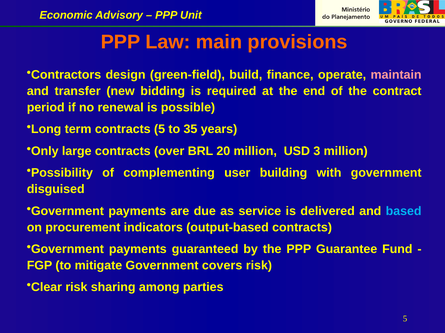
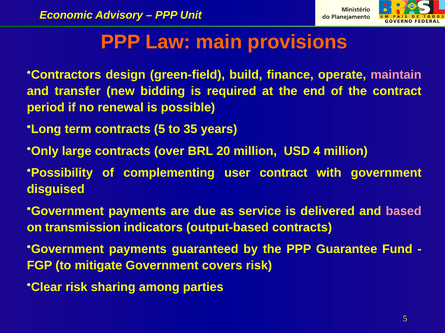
3: 3 -> 4 (317, 151)
user building: building -> contract (284, 173)
based colour: light blue -> pink (404, 211)
procurement: procurement -> transmission (83, 228)
